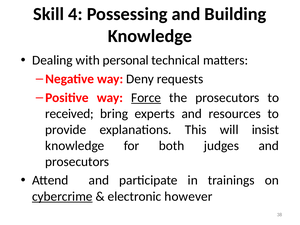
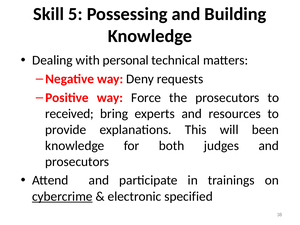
4: 4 -> 5 (75, 14)
Force underline: present -> none (146, 98)
insist: insist -> been (265, 130)
however: however -> specified (189, 196)
